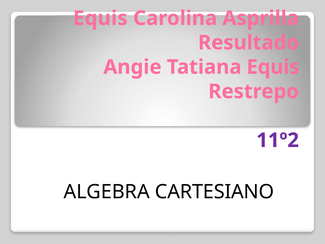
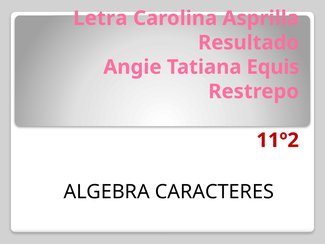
Equis: Equis -> Letra (100, 18)
11º2 colour: purple -> red (278, 140)
CARTESIANO: CARTESIANO -> CARACTERES (214, 192)
